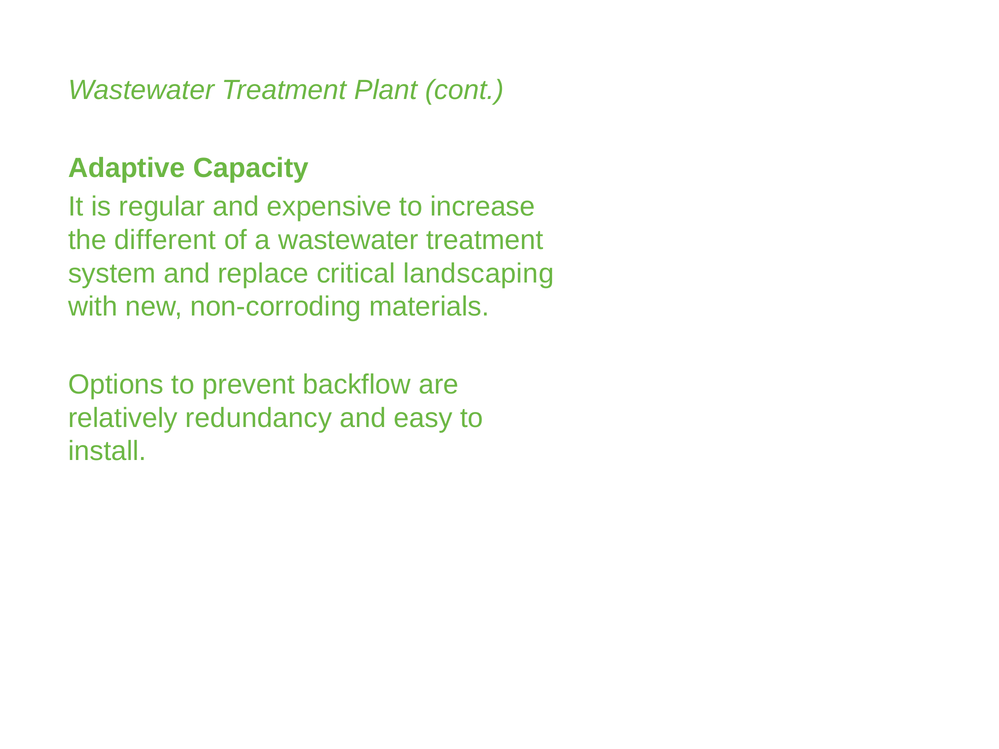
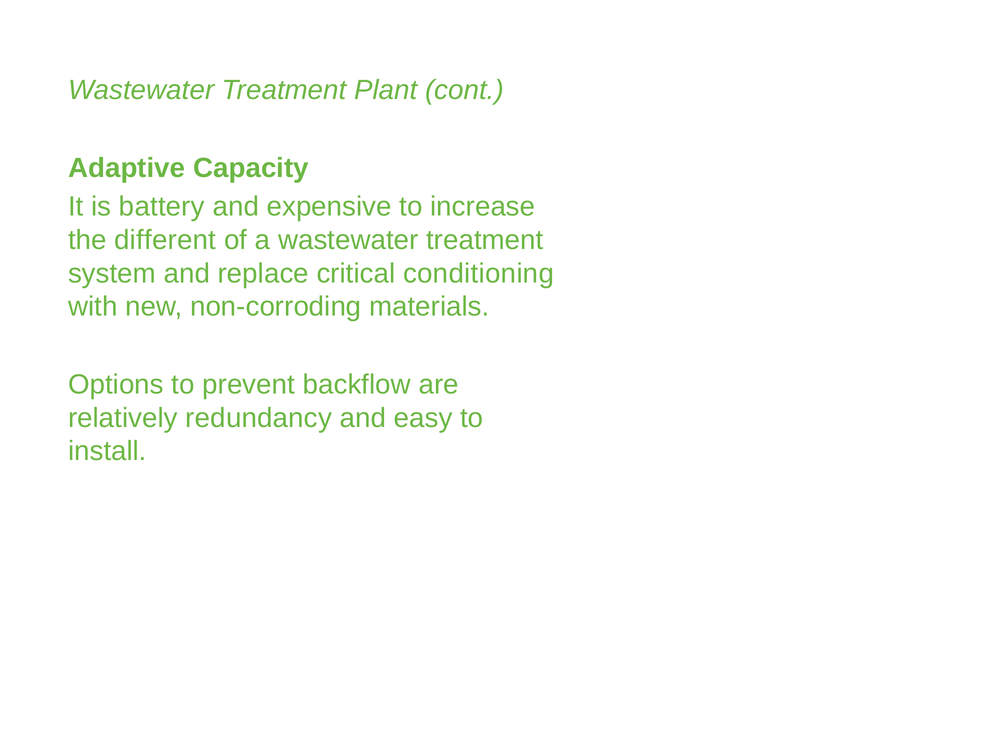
regular: regular -> battery (162, 207)
landscaping: landscaping -> conditioning (479, 274)
